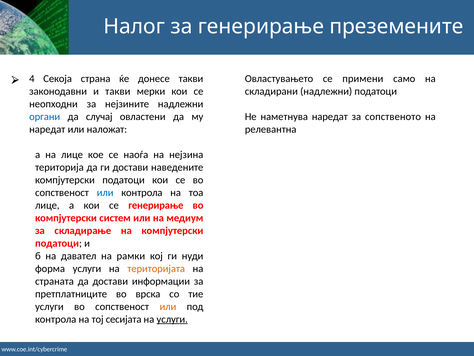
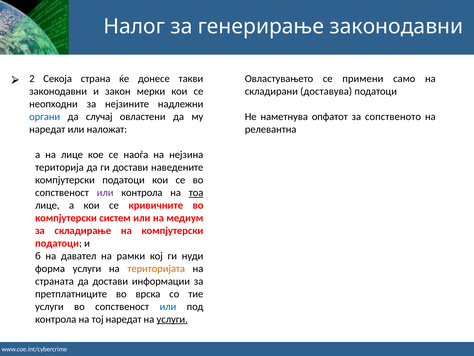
генерирање преземените: преземените -> законодавни (396, 26)
4: 4 -> 2 (32, 79)
и такви: такви -> закон (118, 91)
складирани надлежни: надлежни -> доставува (326, 91)
наметнува наредат: наредат -> опфатот (330, 117)
или colour: blue -> purple (105, 192)
тоа underline: none -> present (196, 192)
се генерирање: генерирање -> кривичните (156, 205)
или colour: orange -> blue (168, 306)
тој сесијата: сесијата -> наредат (124, 319)
